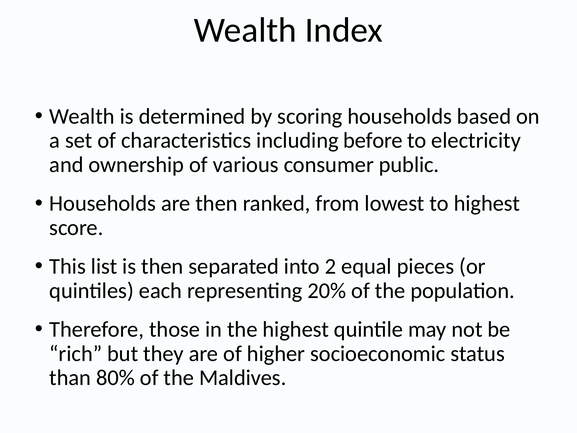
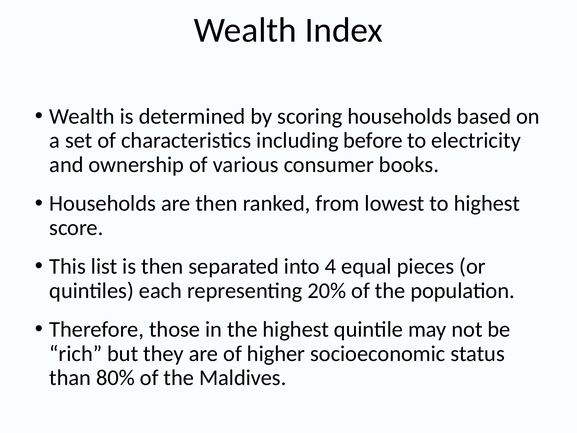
public: public -> books (409, 165)
2: 2 -> 4 (330, 266)
